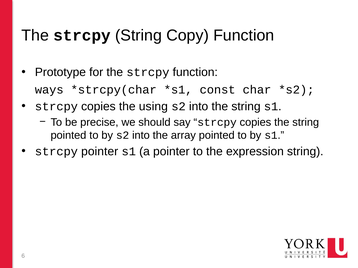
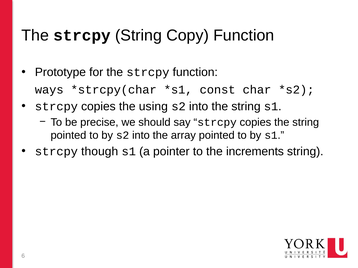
strcpy pointer: pointer -> though (100, 152)
expression: expression -> increments (255, 152)
